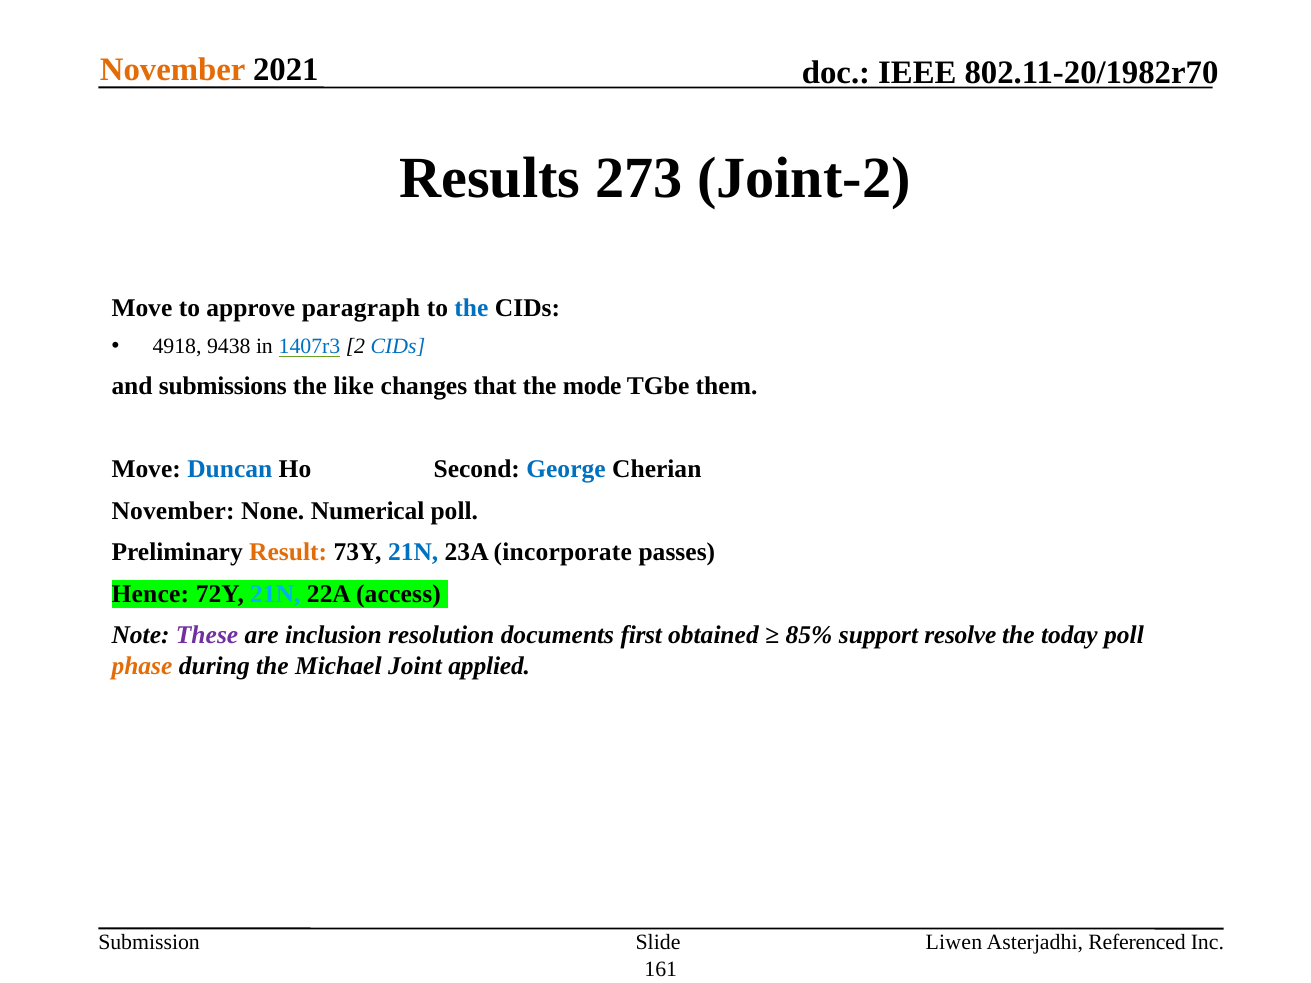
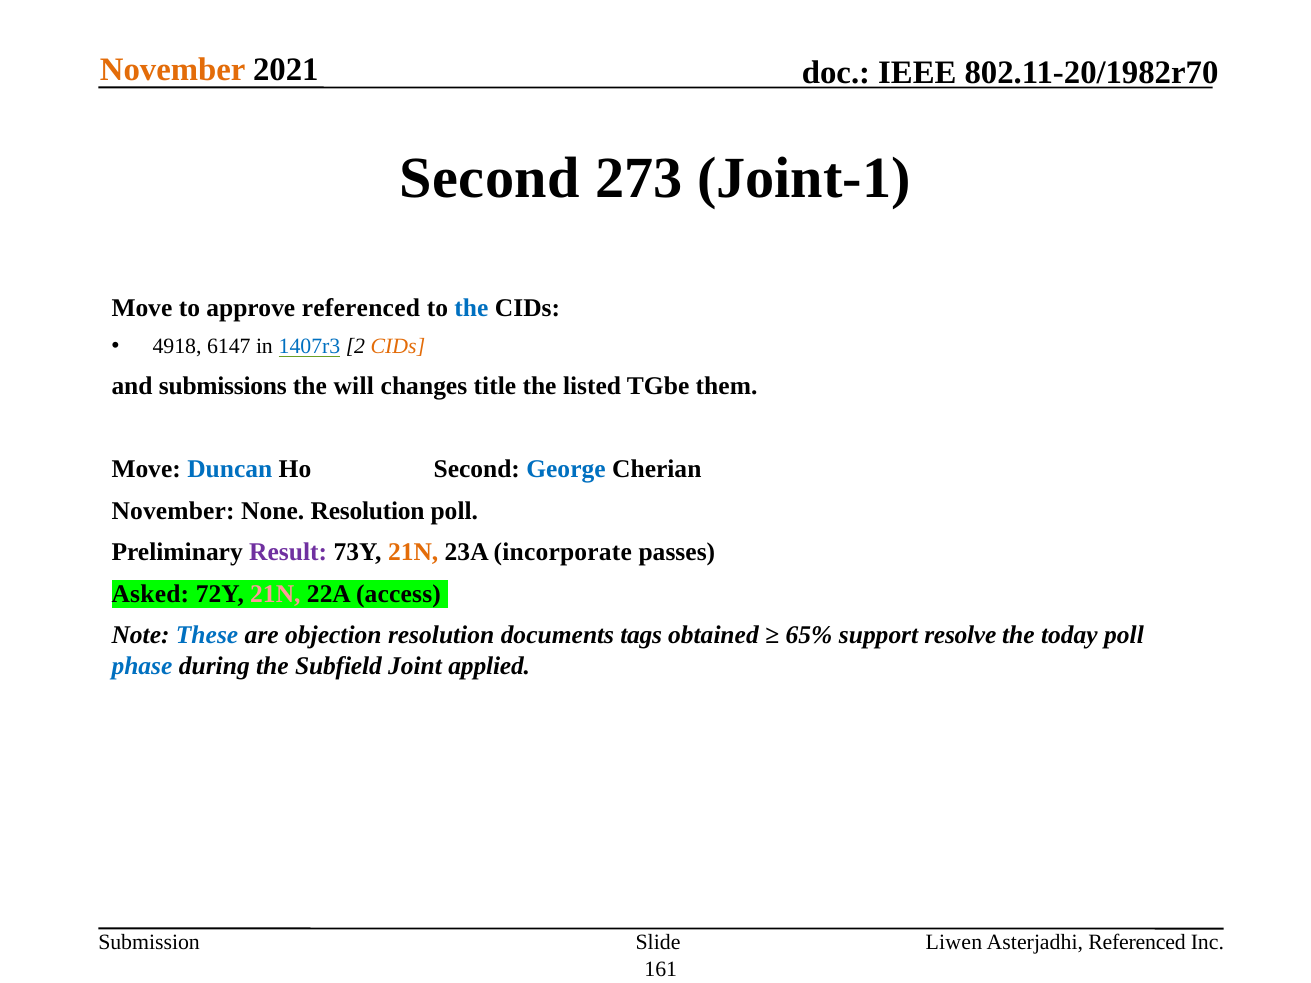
Results: Results -> Second (490, 179)
Joint-2: Joint-2 -> Joint-1 (804, 179)
approve paragraph: paragraph -> referenced (361, 308)
9438: 9438 -> 6147 (229, 347)
CIDs colour: blue -> orange (398, 347)
like: like -> will (354, 386)
that: that -> title (495, 386)
mode: mode -> listed (592, 386)
None Numerical: Numerical -> Resolution (368, 511)
Result colour: orange -> purple (288, 553)
21N colour: blue -> orange (413, 553)
Hence: Hence -> Asked (150, 594)
21N colour: light blue -> pink (275, 594)
These colour: purple -> blue (207, 636)
inclusion: inclusion -> objection (333, 636)
first: first -> tags (641, 636)
85%: 85% -> 65% (809, 636)
phase colour: orange -> blue (142, 666)
Michael: Michael -> Subfield (338, 666)
